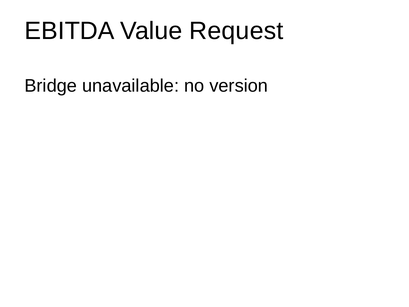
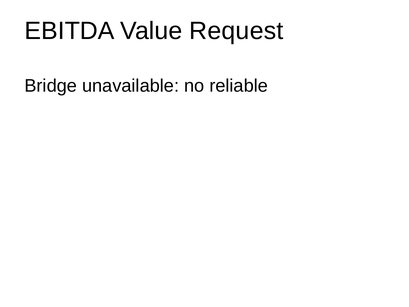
version: version -> reliable (239, 86)
